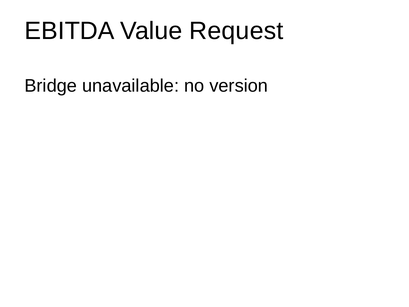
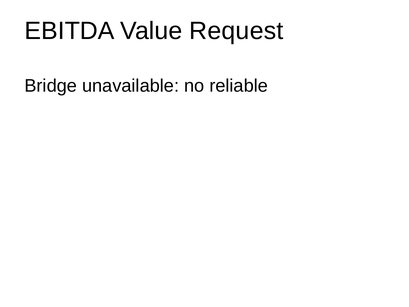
version: version -> reliable (239, 86)
